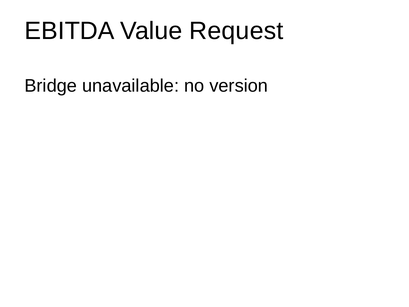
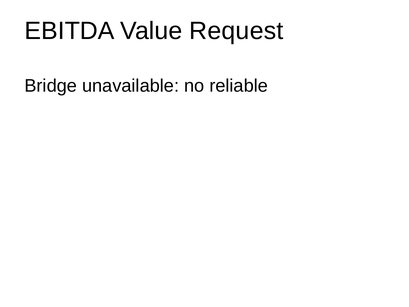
version: version -> reliable (239, 86)
